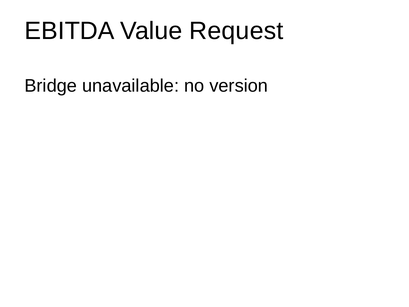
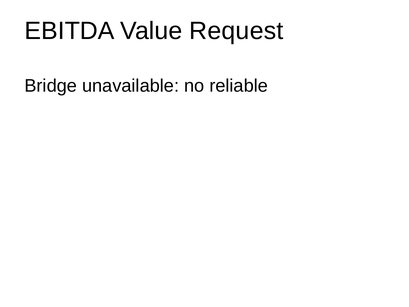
version: version -> reliable (239, 86)
